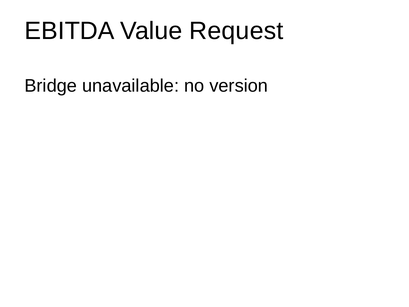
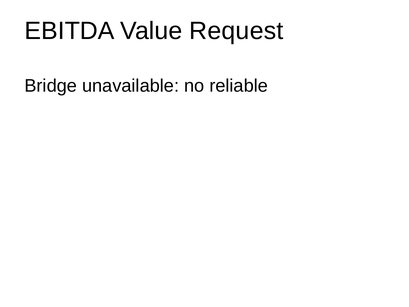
version: version -> reliable (239, 86)
